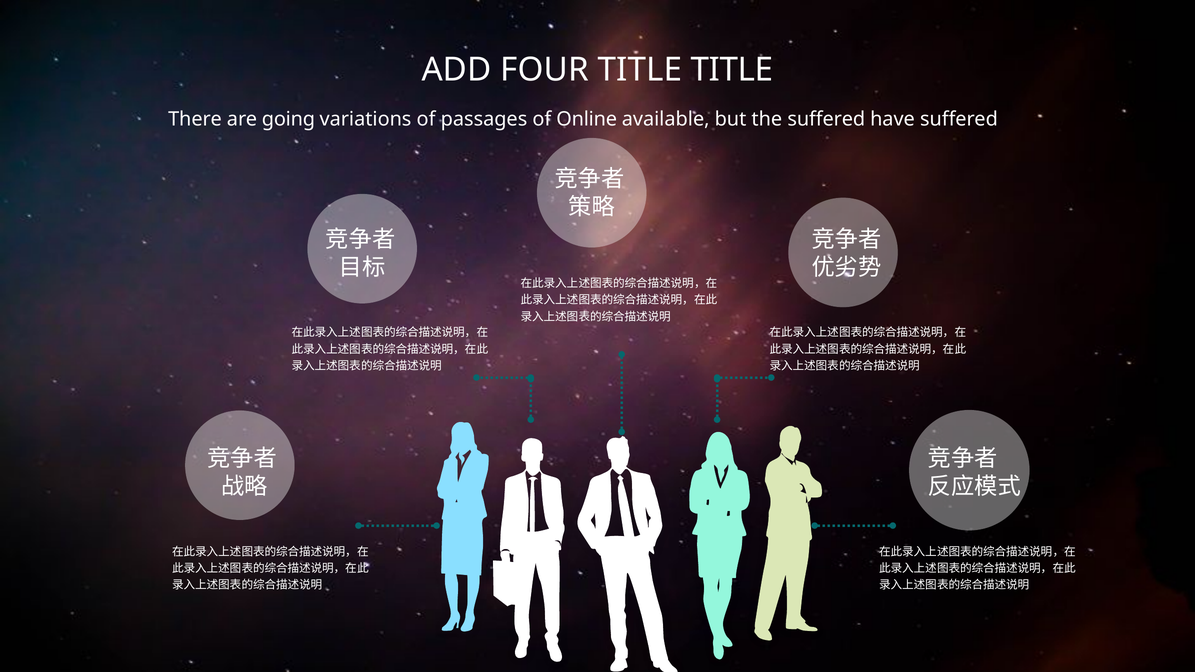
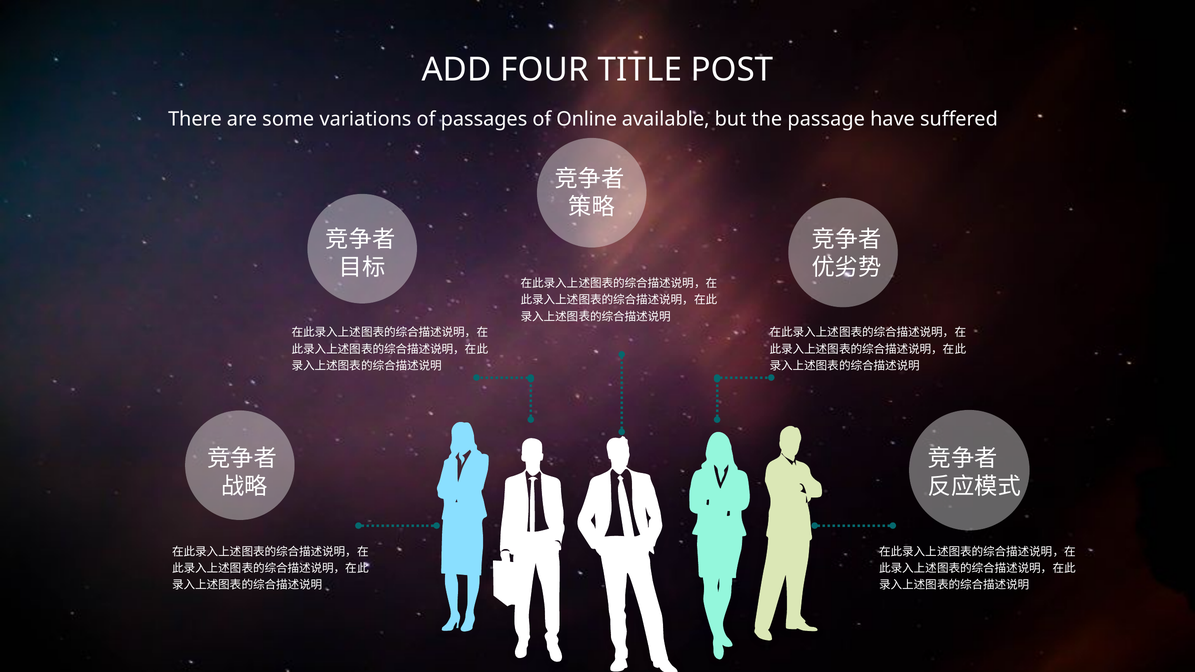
TITLE TITLE: TITLE -> POST (732, 70)
going: going -> some (288, 119)
the suffered: suffered -> passage (826, 119)
